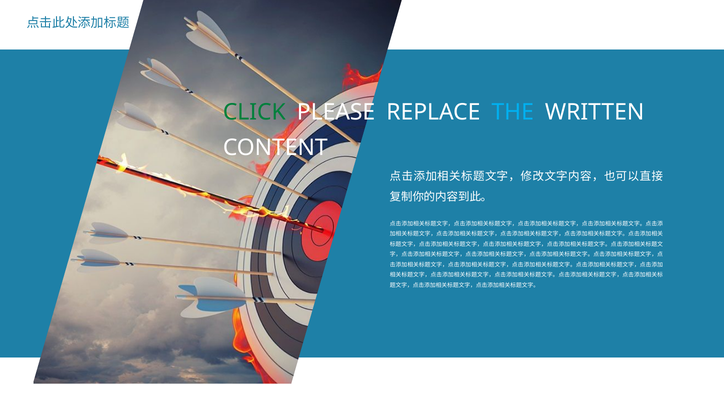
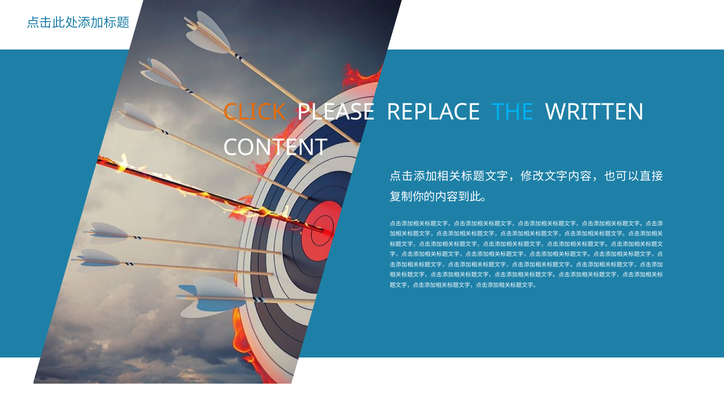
CLICK colour: green -> orange (254, 112)
